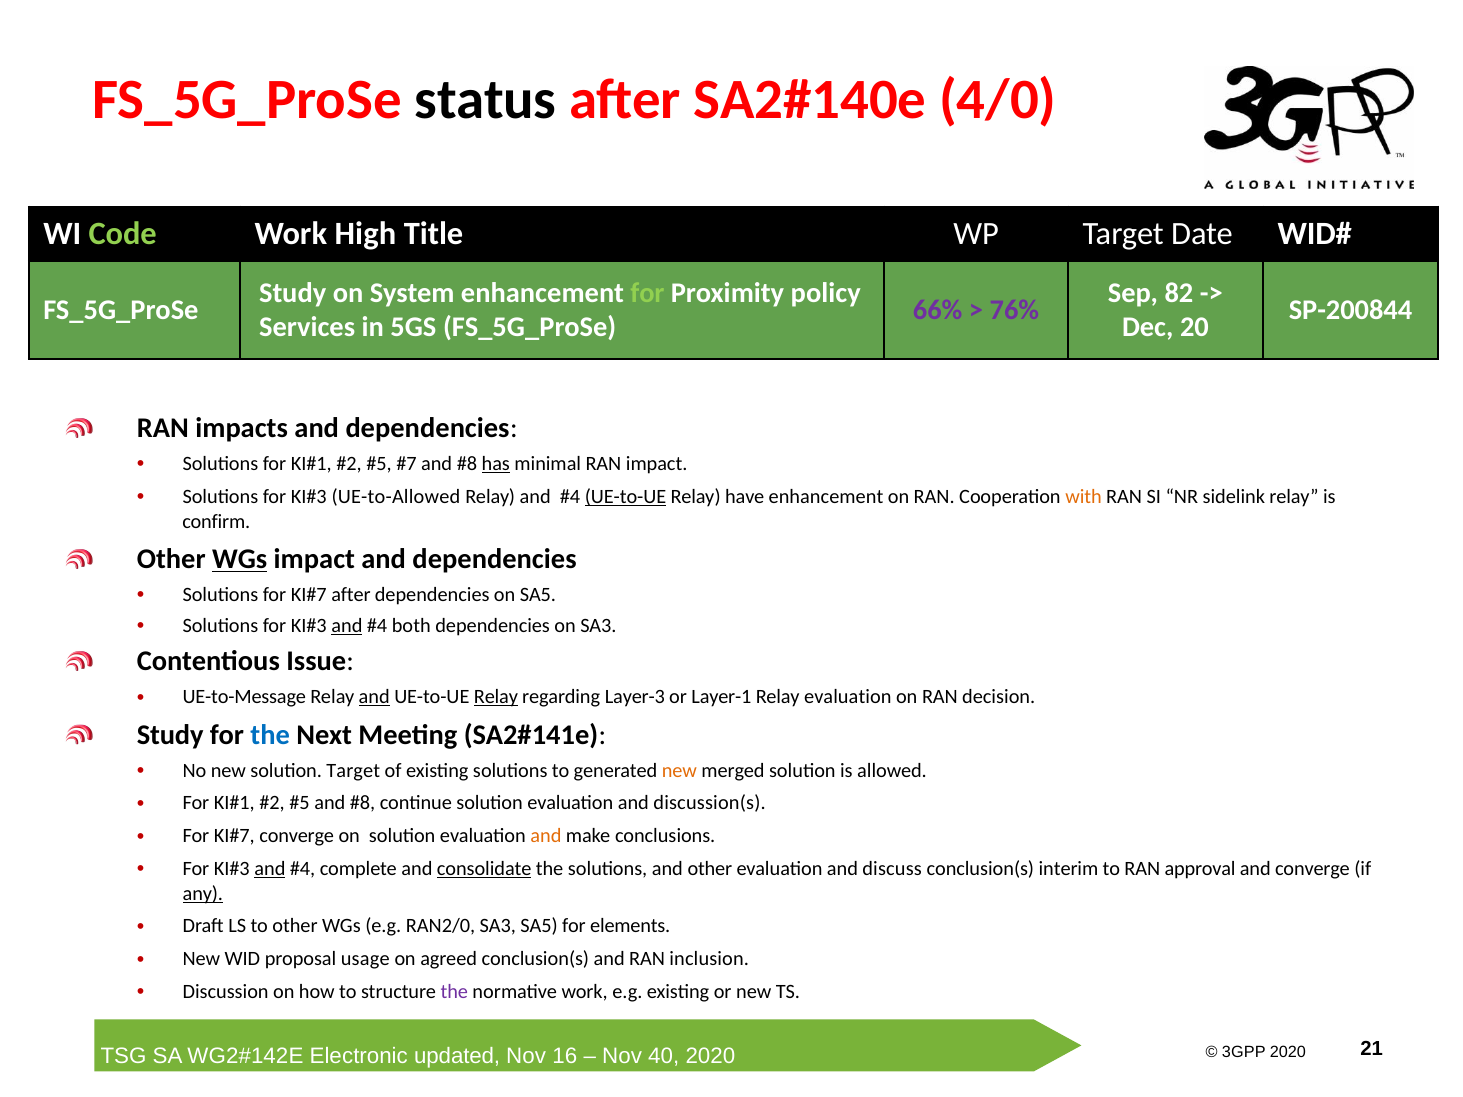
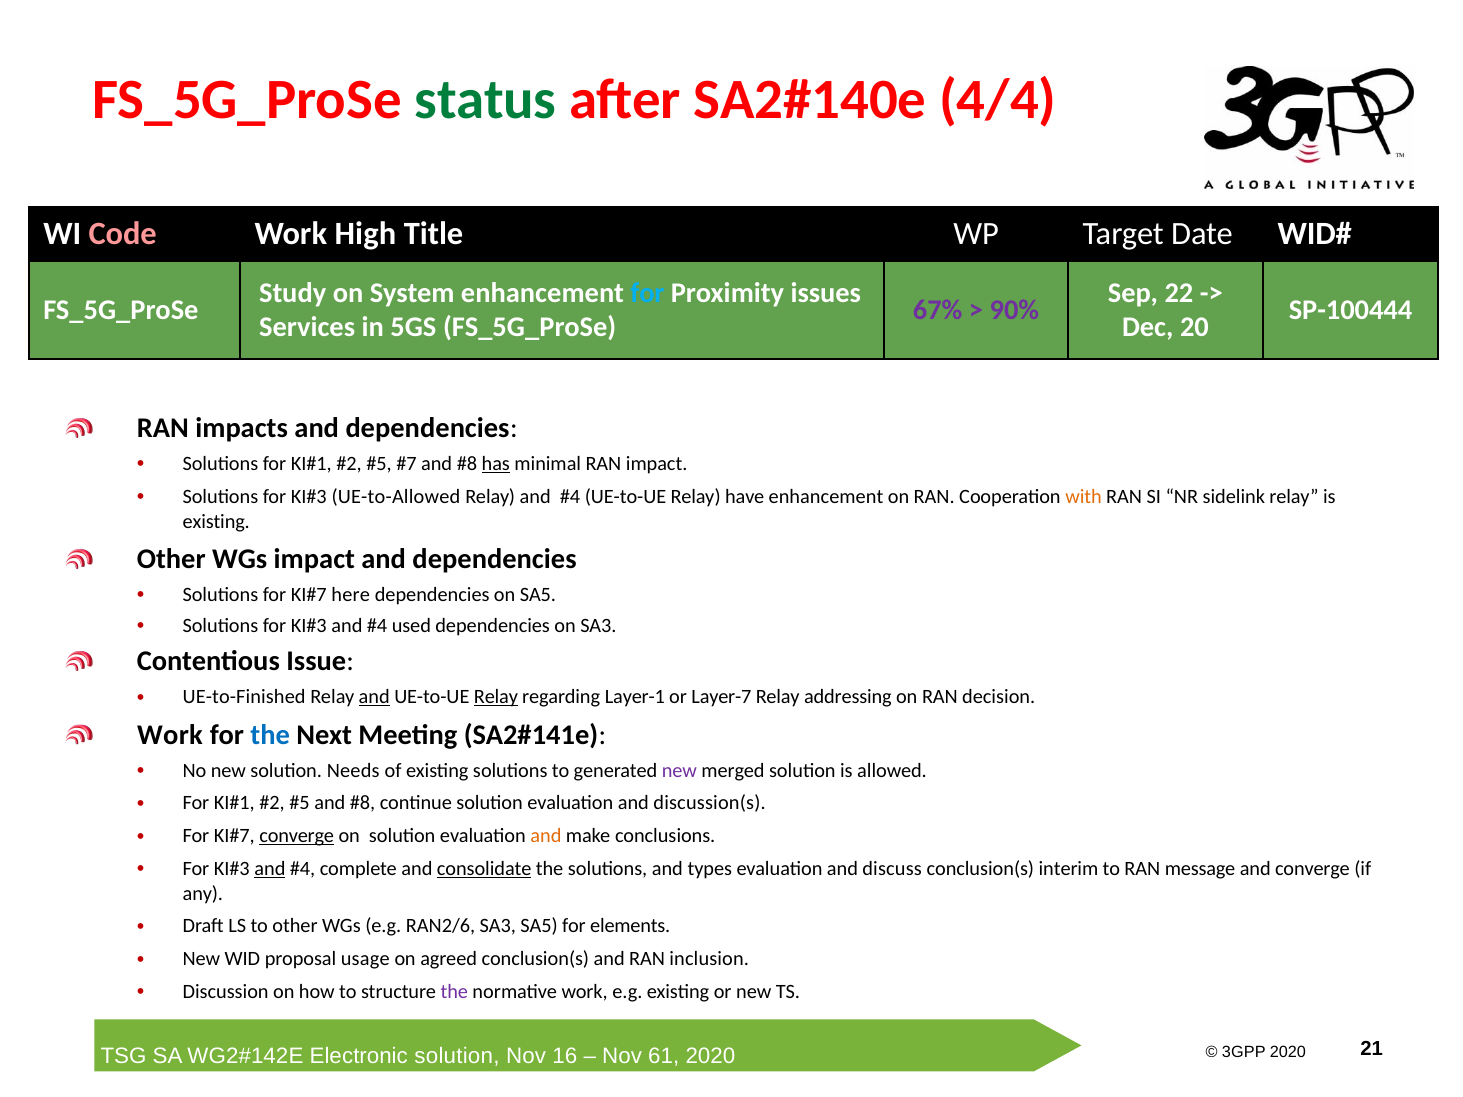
status colour: black -> green (486, 100)
4/0: 4/0 -> 4/4 (998, 100)
Code colour: light green -> pink (123, 234)
for colour: light green -> light blue (647, 293)
policy: policy -> issues (826, 293)
82: 82 -> 22 (1179, 293)
66%: 66% -> 67% (938, 310)
76%: 76% -> 90% (1014, 310)
SP-200844: SP-200844 -> SP-100444 (1350, 310)
UE-to-UE underline: present -> none (626, 497)
confirm: confirm -> existing (216, 521)
WGs underline: present -> none (240, 559)
after: after -> here (351, 595)
and underline: present -> none (347, 626)
both: both -> used (411, 626)
UE-to-Message: UE-to-Message -> UE-to-Finished (244, 697)
Layer-3: Layer-3 -> Layer-1 (635, 697)
Layer-1: Layer-1 -> Layer-7 (721, 697)
Relay evaluation: evaluation -> addressing (848, 697)
Study: Study -> Work (170, 735)
solution Target: Target -> Needs (353, 771)
new colour: orange -> purple (679, 771)
converge underline: none -> present (297, 836)
and other: other -> types (710, 869)
approval: approval -> message (1200, 869)
any underline: present -> none (203, 894)
RAN2/0: RAN2/0 -> RAN2/6 (441, 926)
updated: updated -> solution (457, 1056)
40: 40 -> 61 (664, 1056)
